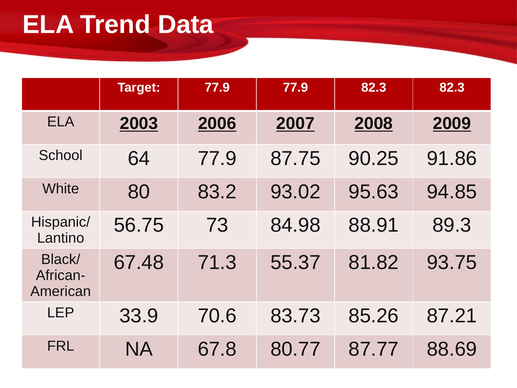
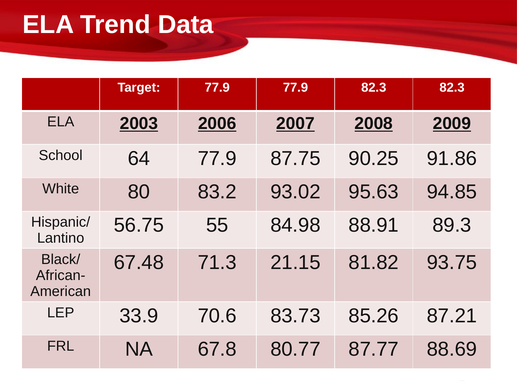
73: 73 -> 55 (217, 225)
55.37: 55.37 -> 21.15 (295, 262)
